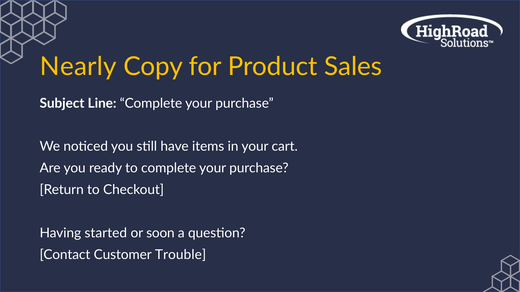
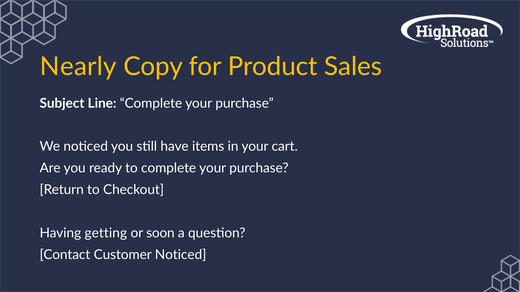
started: started -> getting (106, 233)
Customer Trouble: Trouble -> Noticed (181, 255)
